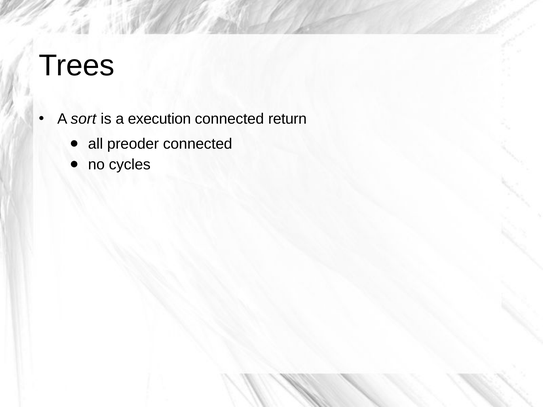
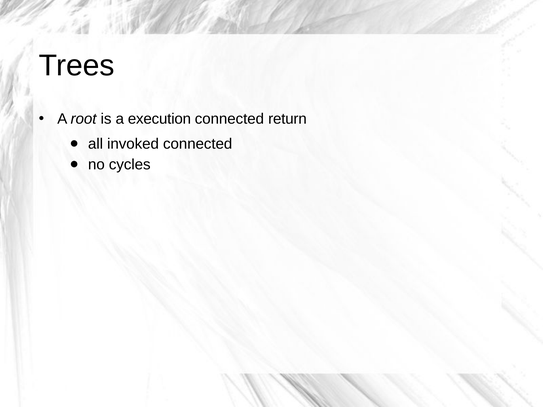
sort: sort -> root (84, 119)
preoder: preoder -> invoked (133, 144)
